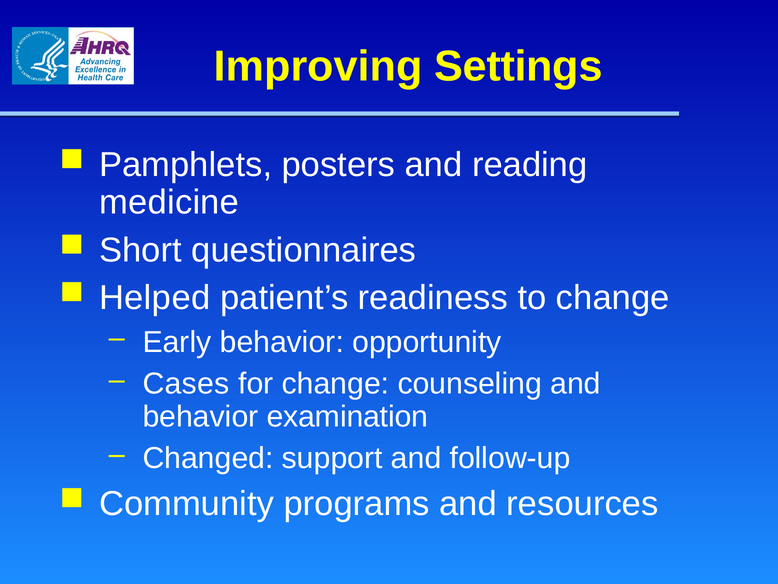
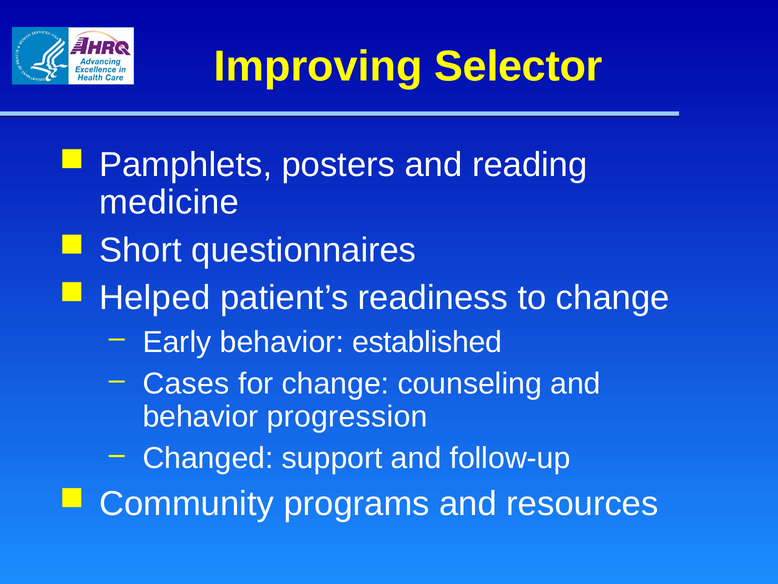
Settings: Settings -> Selector (518, 67)
opportunity: opportunity -> established (427, 342)
examination: examination -> progression (347, 416)
